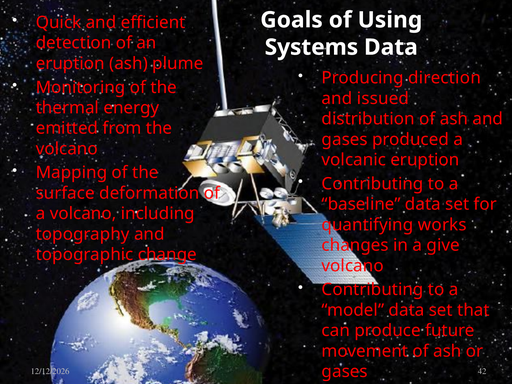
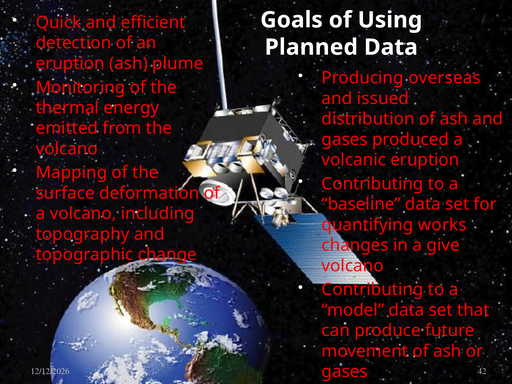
Systems: Systems -> Planned (311, 47)
direction: direction -> overseas (445, 78)
